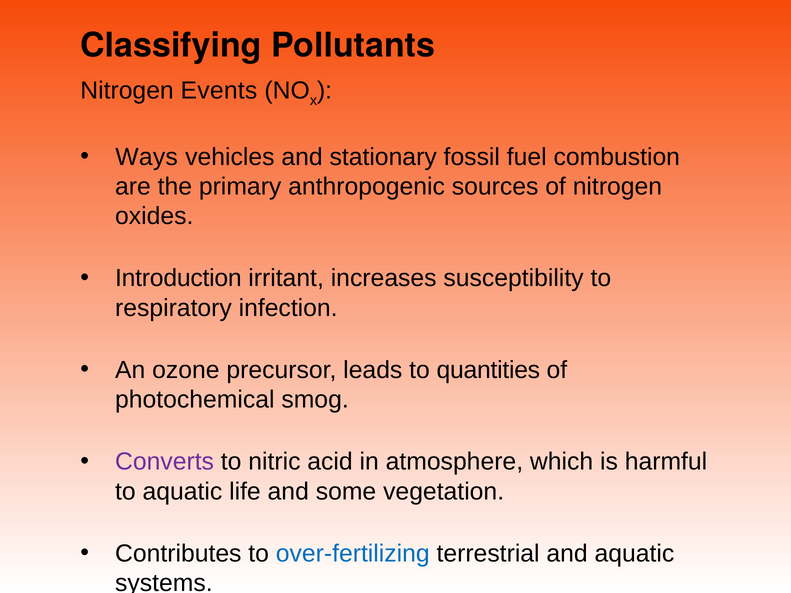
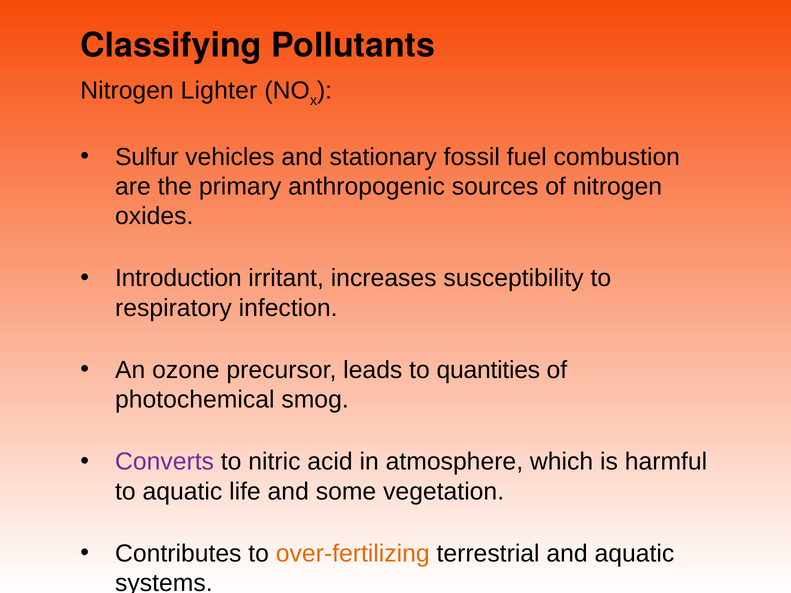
Events: Events -> Lighter (219, 91)
Ways: Ways -> Sulfur (147, 157)
over-fertilizing colour: blue -> orange (353, 554)
